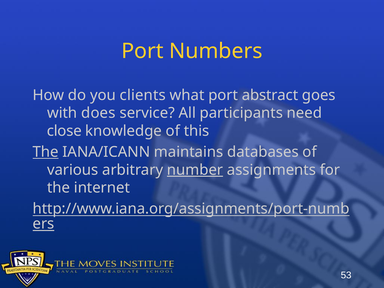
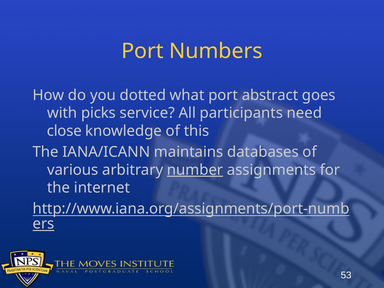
clients: clients -> dotted (143, 95)
does: does -> picks (98, 113)
The underline: present -> none (46, 152)
